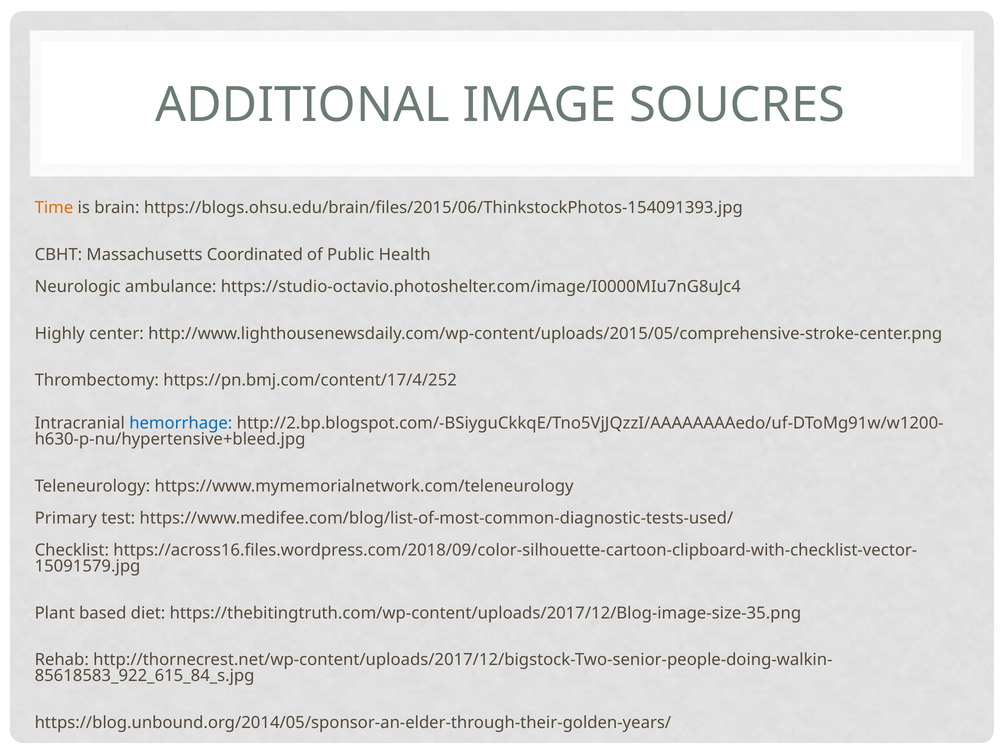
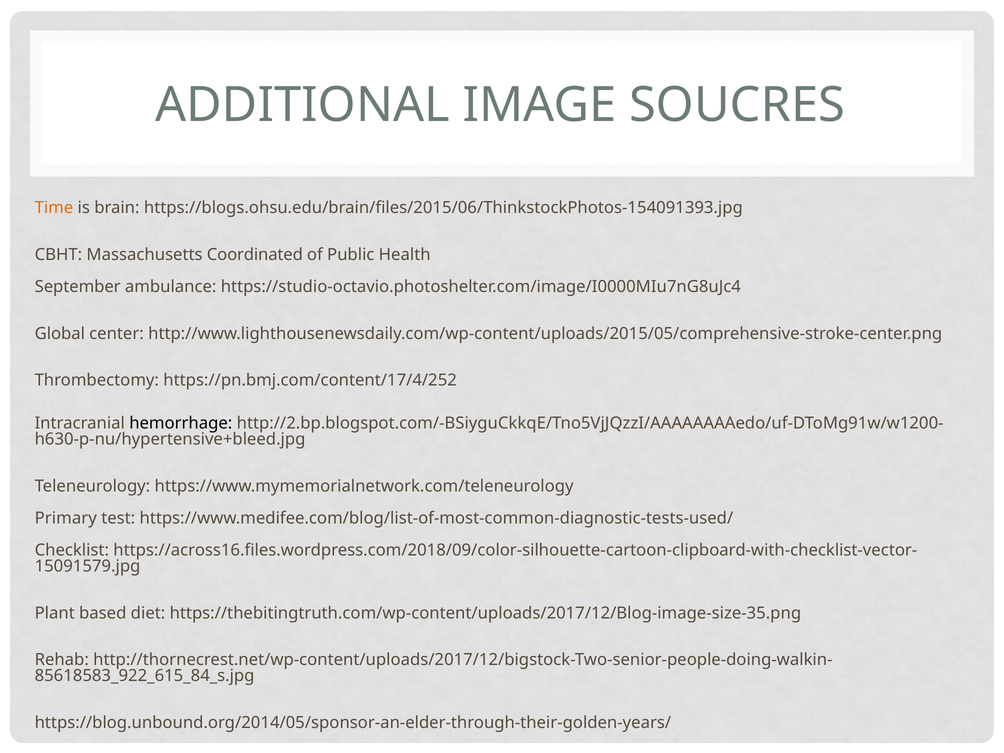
Neurologic: Neurologic -> September (78, 287)
Highly: Highly -> Global (60, 334)
hemorrhage colour: blue -> black (181, 423)
